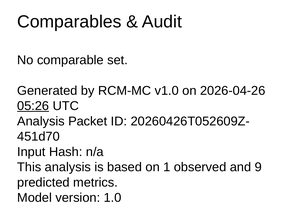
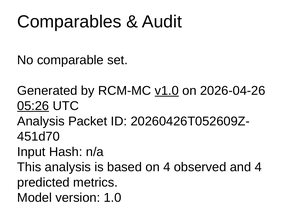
v1.0 underline: none -> present (167, 91)
on 1: 1 -> 4 (167, 167)
and 9: 9 -> 4 (258, 167)
